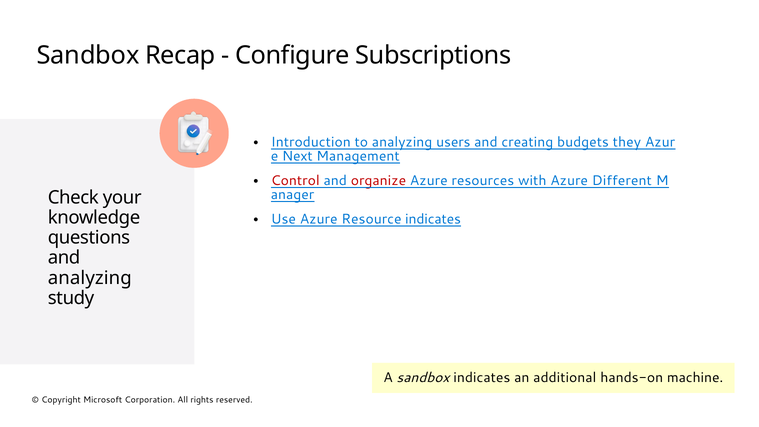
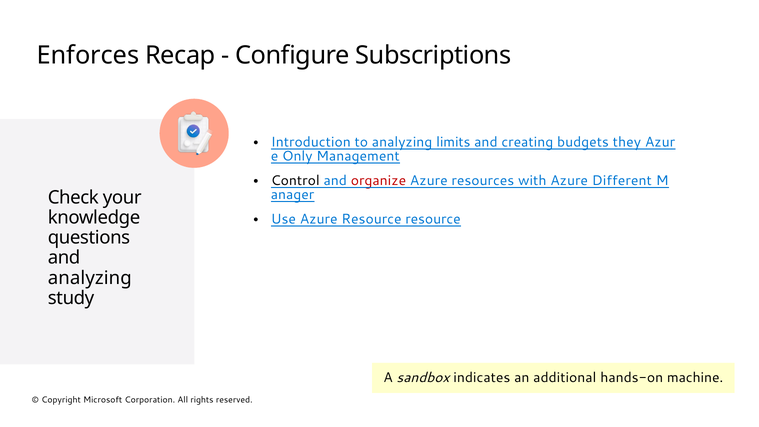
Sandbox: Sandbox -> Enforces (88, 56)
users: users -> limits (453, 142)
Next: Next -> Only (297, 156)
Control colour: red -> black (295, 180)
Resource indicates: indicates -> resource (433, 219)
